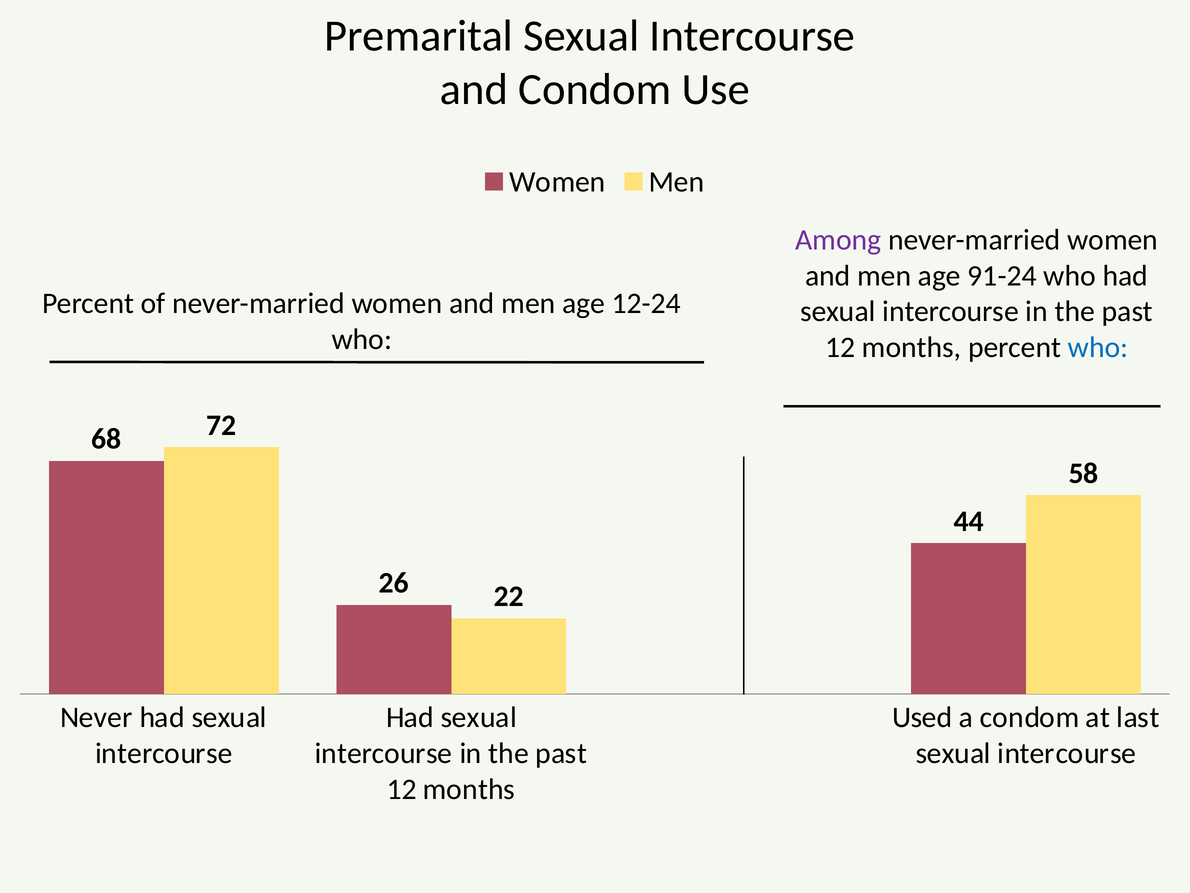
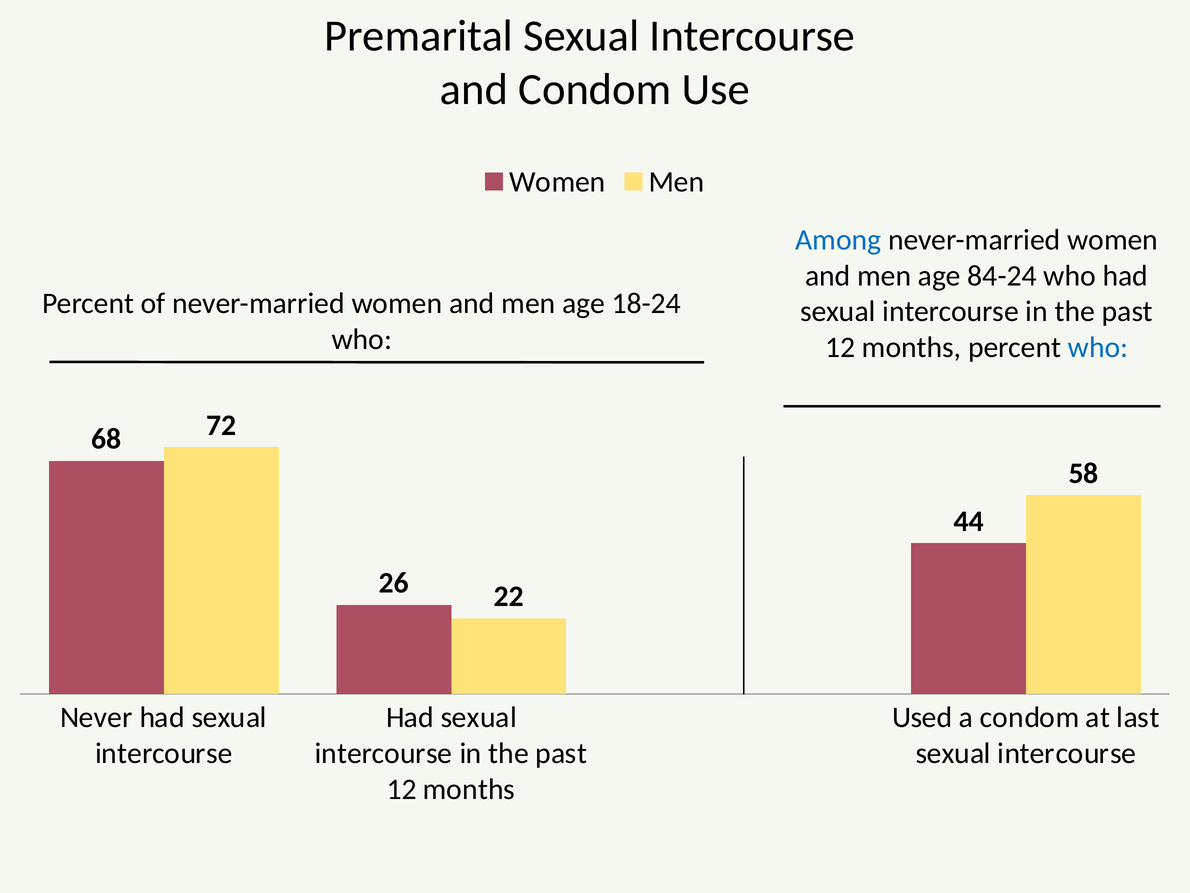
Among colour: purple -> blue (838, 240)
91-24: 91-24 -> 84-24 (1002, 276)
12-24: 12-24 -> 18-24 (646, 303)
